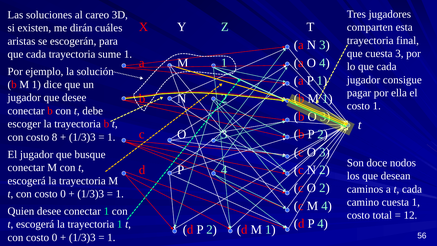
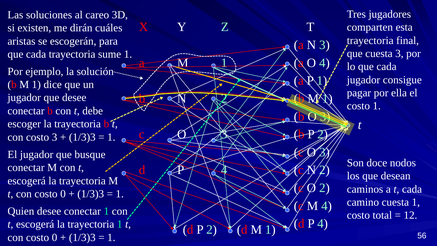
costo 8: 8 -> 3 (55, 137)
